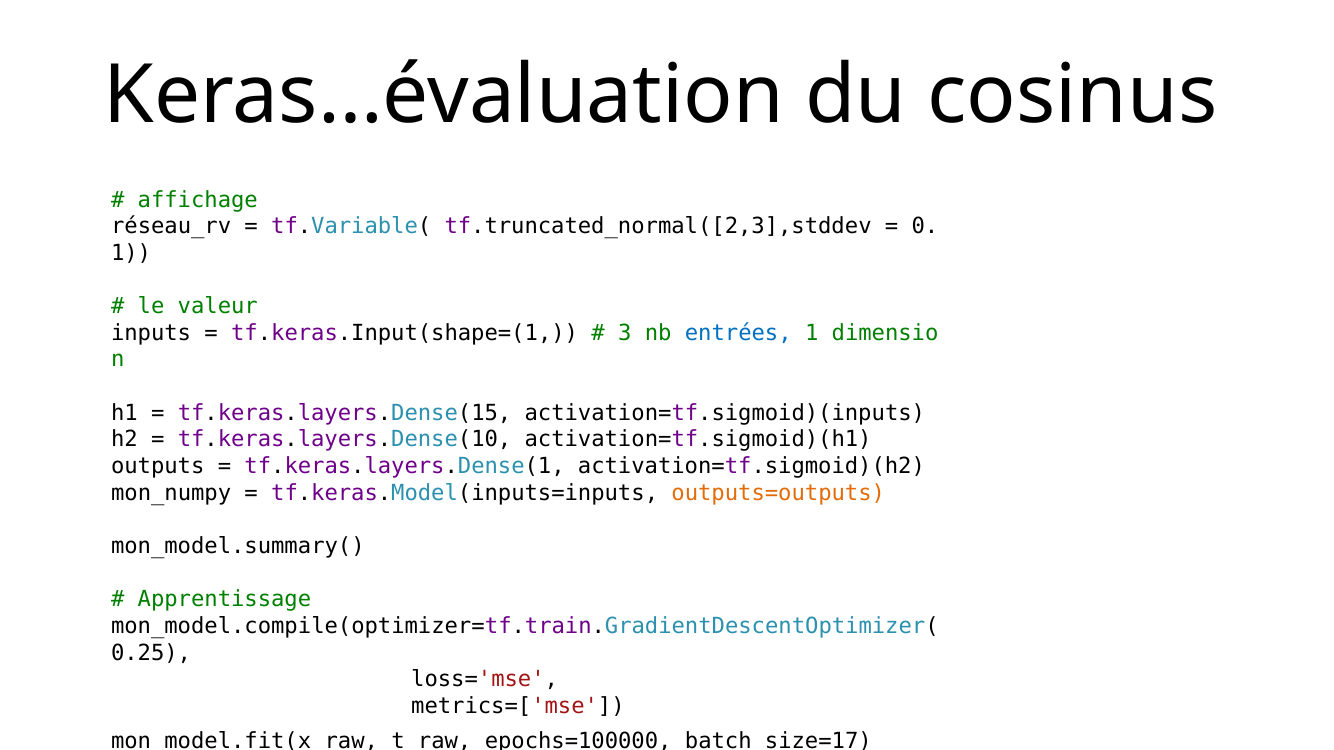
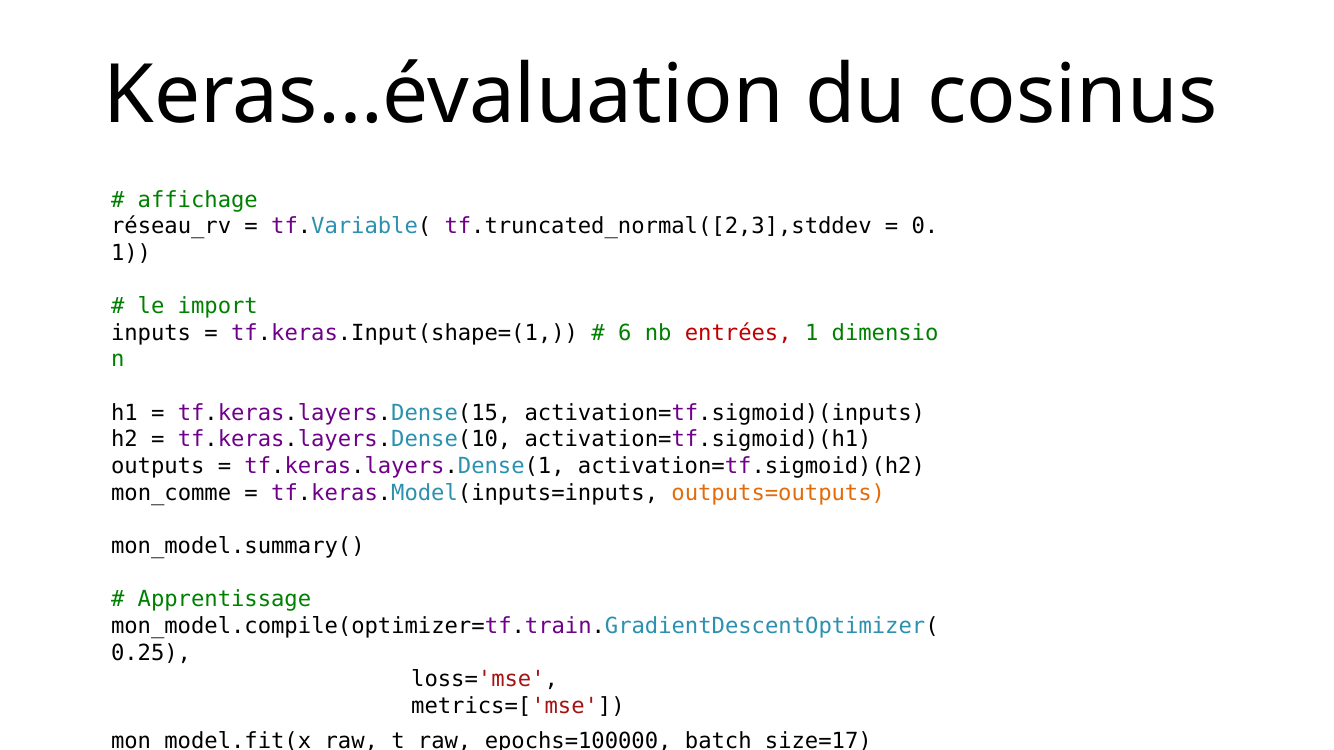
valeur: valeur -> import (218, 306)
3: 3 -> 6 (625, 333)
entrées colour: blue -> red (738, 333)
mon_numpy: mon_numpy -> mon_comme (171, 493)
